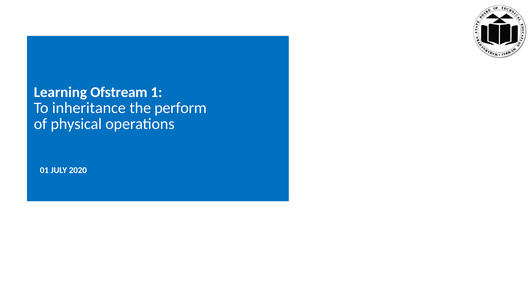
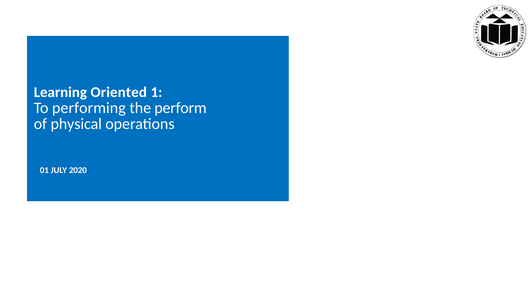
Ofstream: Ofstream -> Oriented (119, 92)
inheritance: inheritance -> performing (89, 108)
